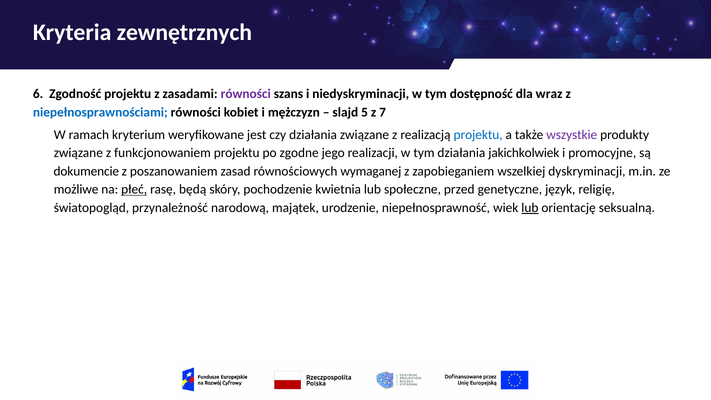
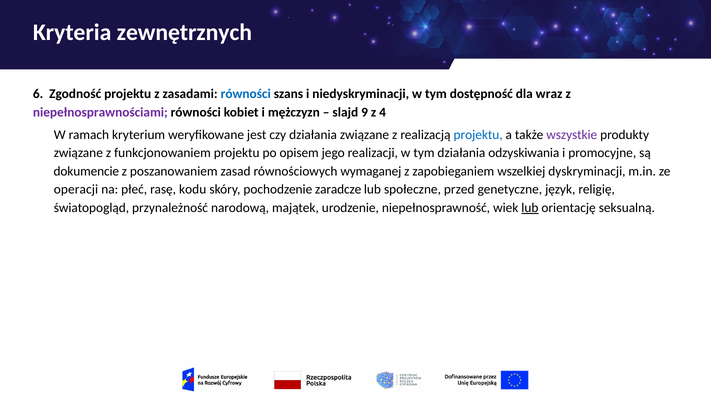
równości colour: purple -> blue (246, 94)
niepełnosprawnościami colour: blue -> purple (100, 112)
5: 5 -> 9 (365, 112)
7: 7 -> 4 (383, 112)
zgodne: zgodne -> opisem (299, 153)
jakichkolwiek: jakichkolwiek -> odzyskiwania (524, 153)
możliwe: możliwe -> operacji (76, 189)
płeć underline: present -> none (134, 189)
będą: będą -> kodu (193, 189)
kwietnia: kwietnia -> zaradcze (338, 189)
